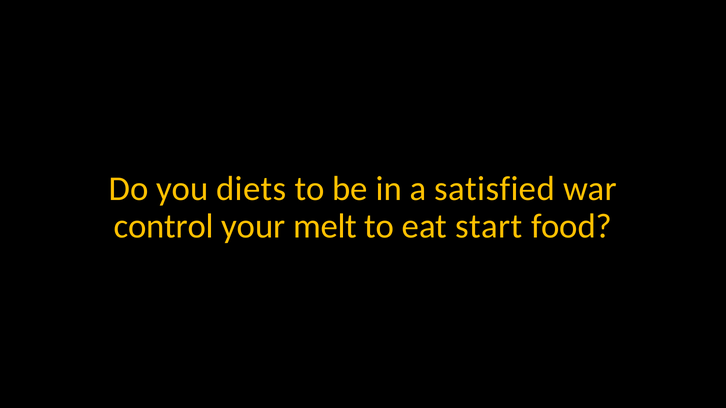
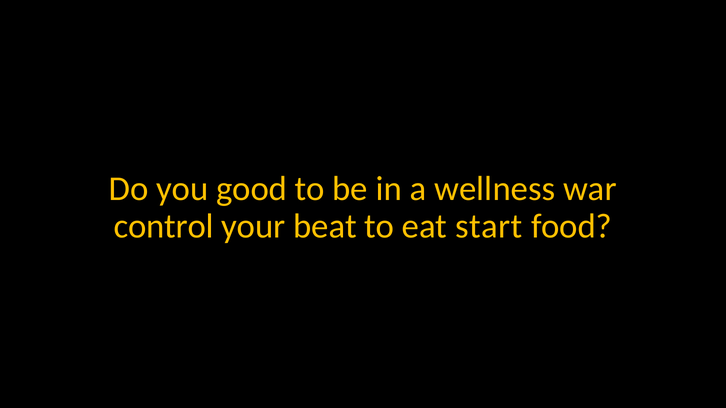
diets: diets -> good (252, 189)
satisfied: satisfied -> wellness (495, 189)
melt: melt -> beat (325, 227)
